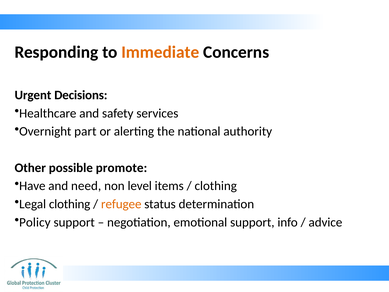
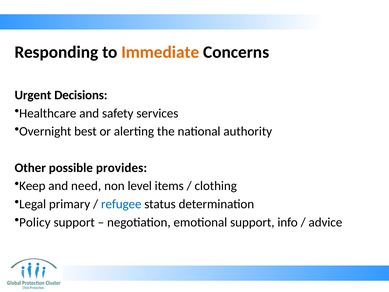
part: part -> best (85, 131)
promote: promote -> provides (121, 168)
Have: Have -> Keep (32, 186)
Legal clothing: clothing -> primary (70, 204)
refugee colour: orange -> blue (121, 204)
